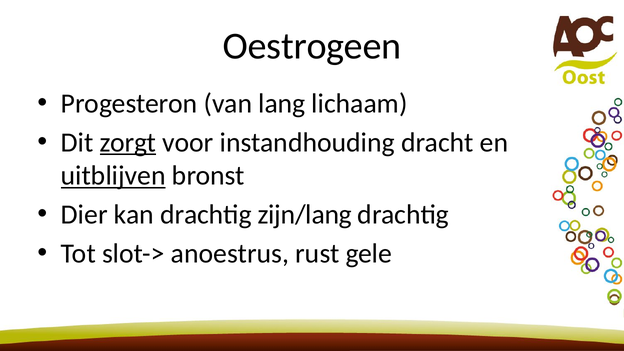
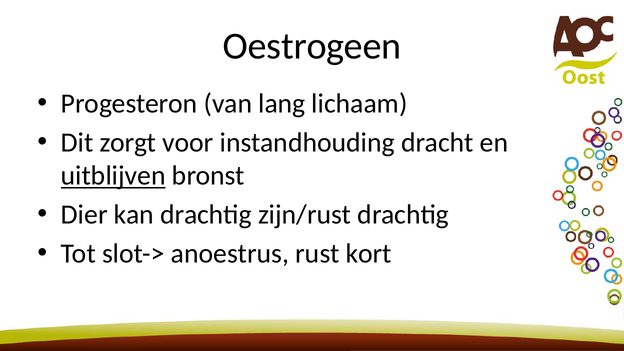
zorgt underline: present -> none (128, 142)
zijn/lang: zijn/lang -> zijn/rust (305, 215)
gele: gele -> kort (369, 253)
